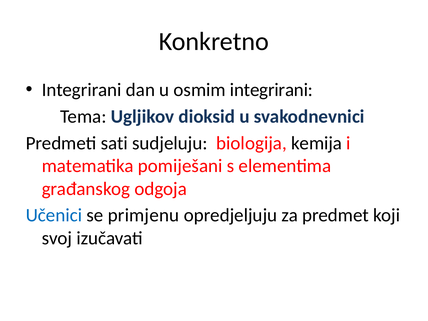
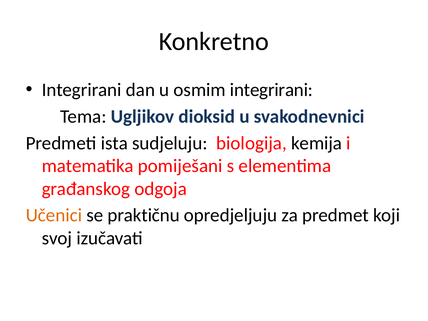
sati: sati -> ista (114, 143)
Učenici colour: blue -> orange (54, 215)
primjenu: primjenu -> praktičnu (144, 215)
